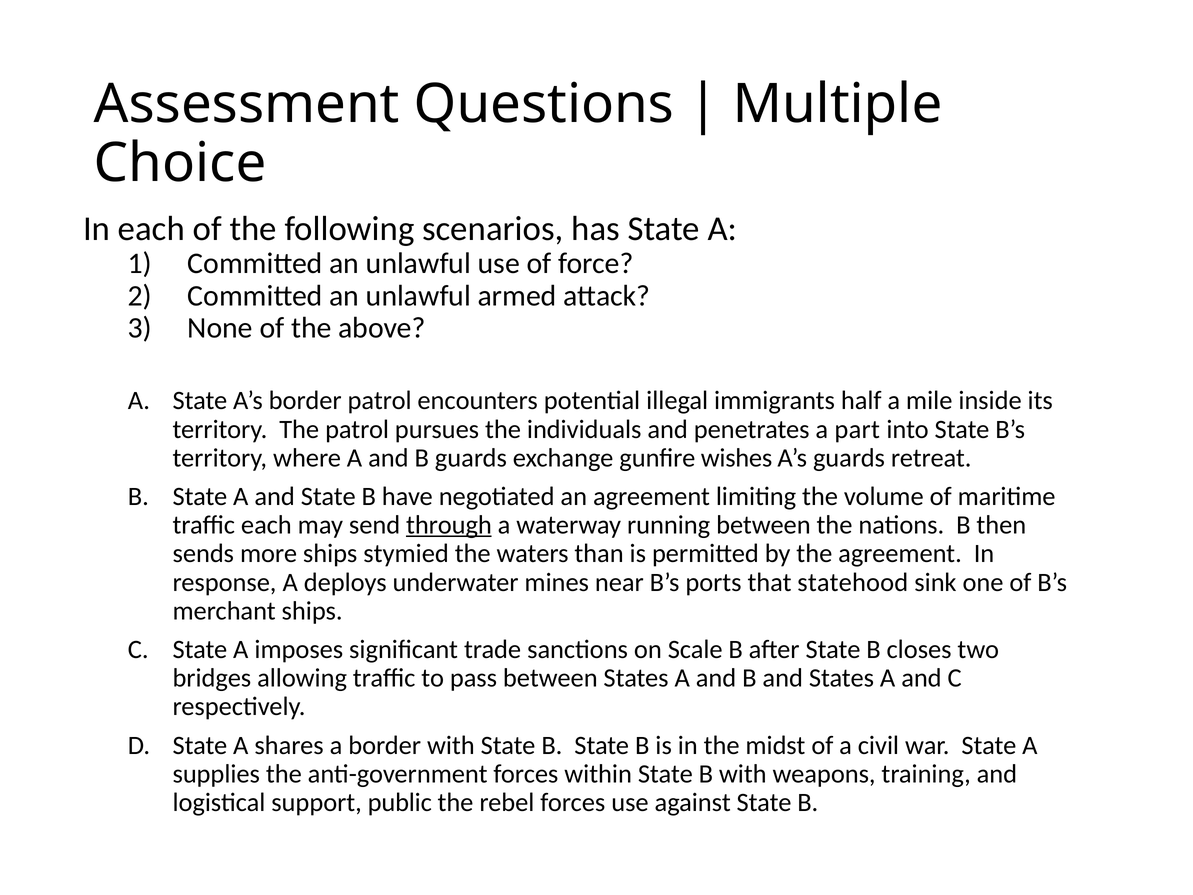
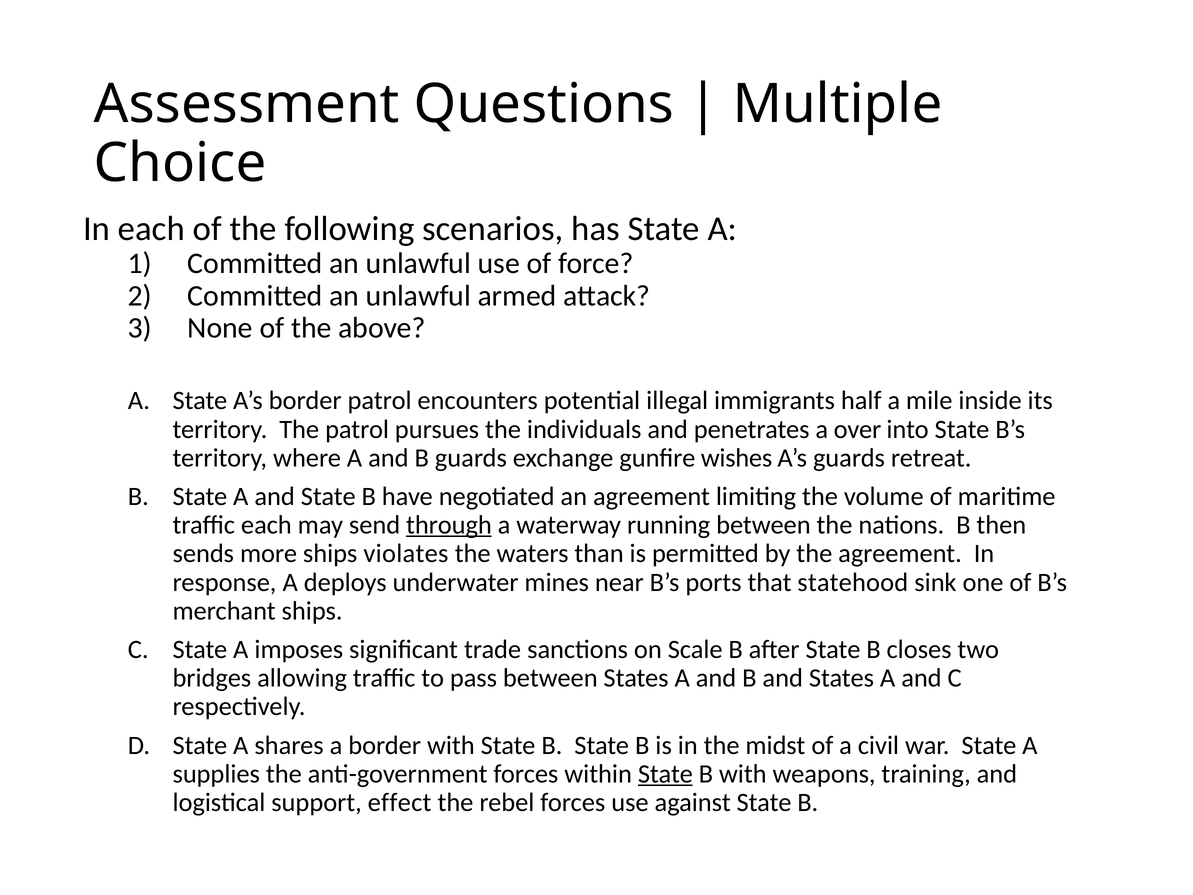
part: part -> over (857, 429)
stymied: stymied -> violates (406, 554)
State underline: none -> present (665, 774)
public: public -> effect (400, 802)
